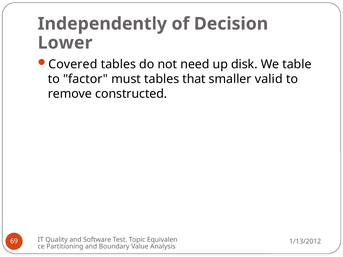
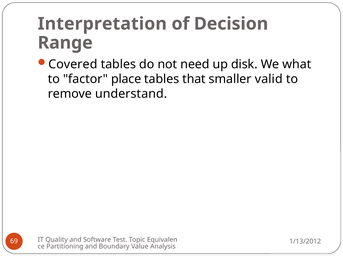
Independently: Independently -> Interpretation (102, 24)
Lower: Lower -> Range (65, 43)
table: table -> what (297, 64)
must: must -> place (126, 79)
constructed: constructed -> understand (131, 94)
